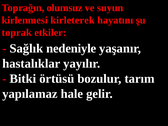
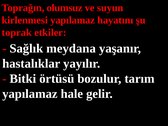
kirlenmesi kirleterek: kirleterek -> yapılamaz (73, 20)
nedeniyle: nedeniyle -> meydana (71, 48)
